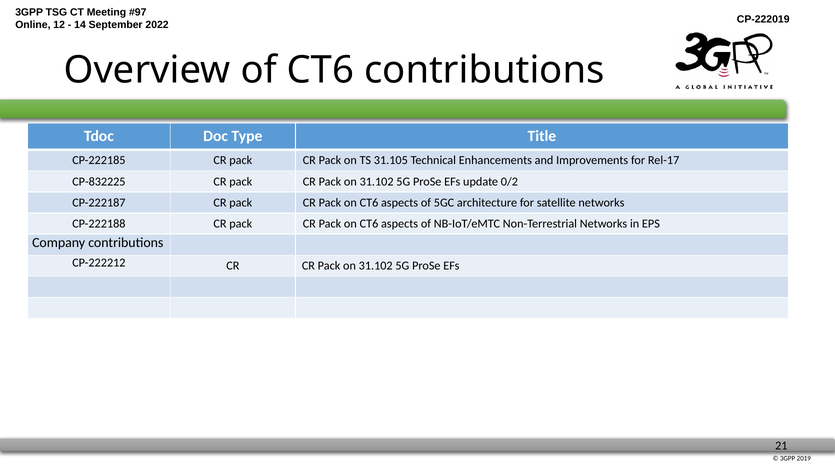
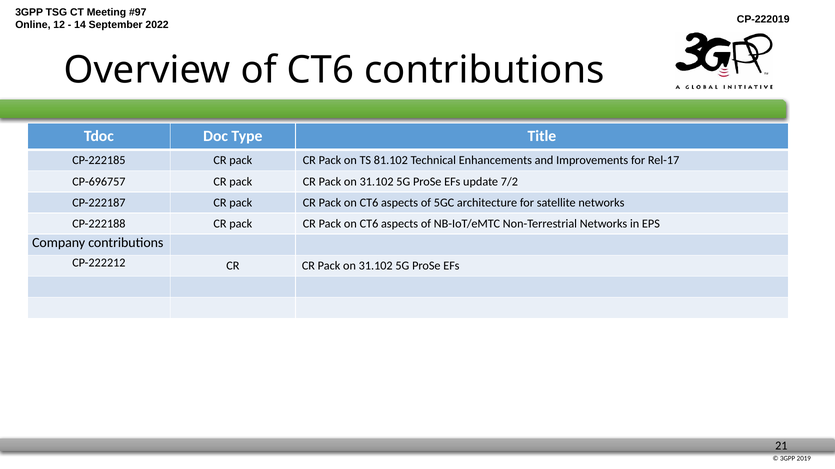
31.105: 31.105 -> 81.102 (391, 161)
CP-832225: CP-832225 -> CP-696757 (99, 182)
0/2: 0/2 -> 7/2 (509, 182)
